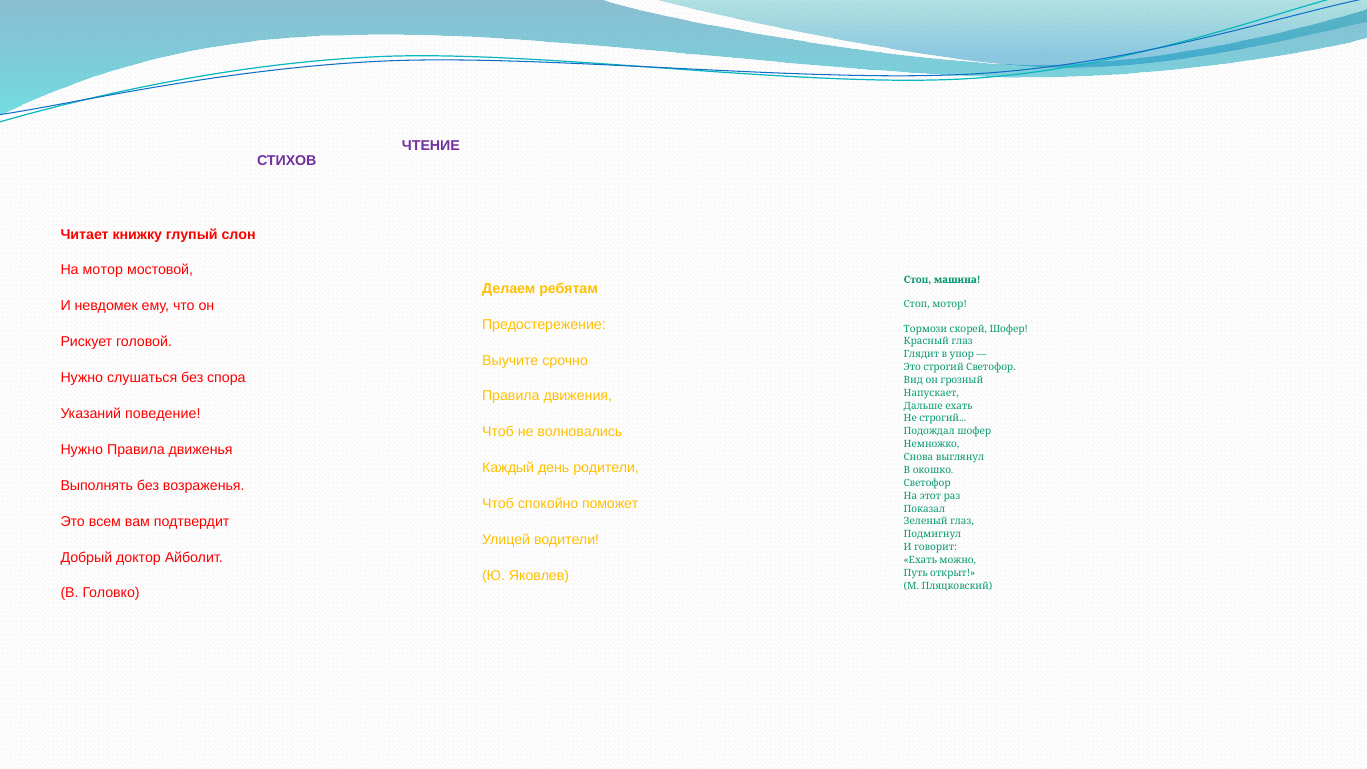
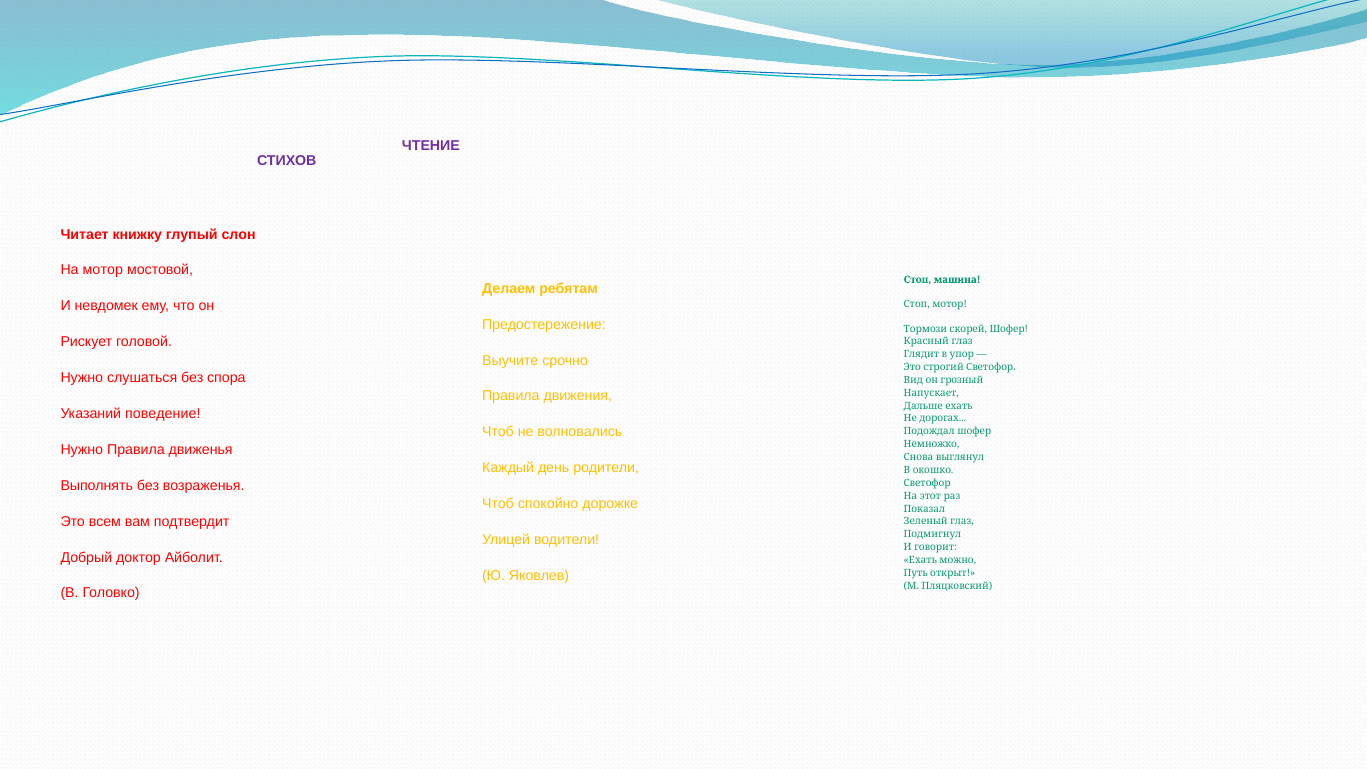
Не строгий: строгий -> дорогах (943, 419)
поможет: поможет -> дорожке (610, 504)
